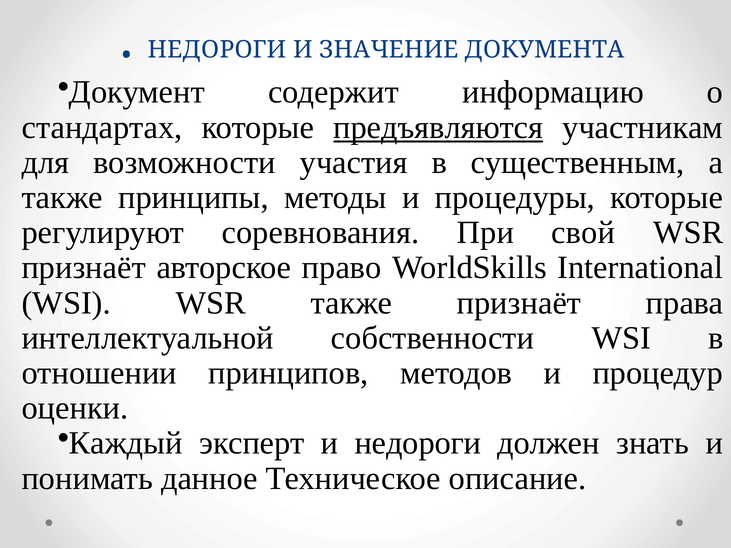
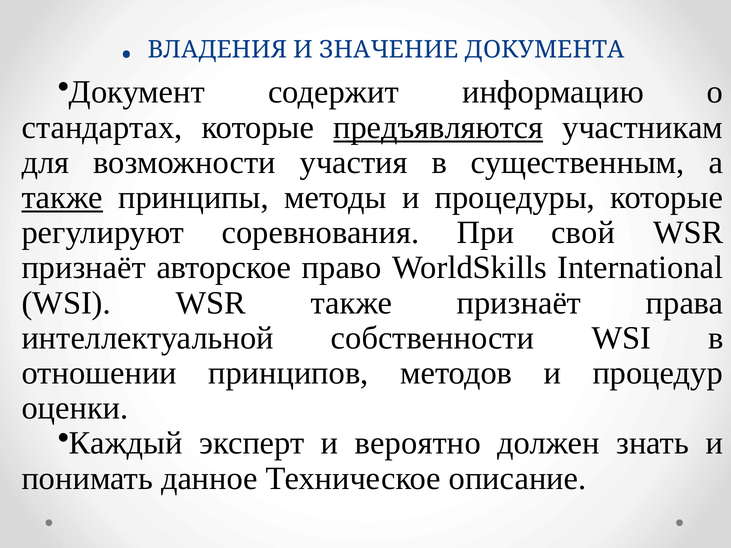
НЕДОРОГИ: НЕДОРОГИ -> ВЛАДЕНИЯ (217, 50)
также underline: none -> present (62, 198)
и недороги: недороги -> вероятно (418, 443)
